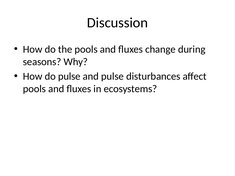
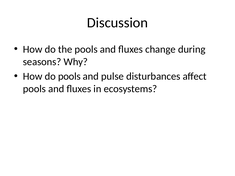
do pulse: pulse -> pools (69, 76)
